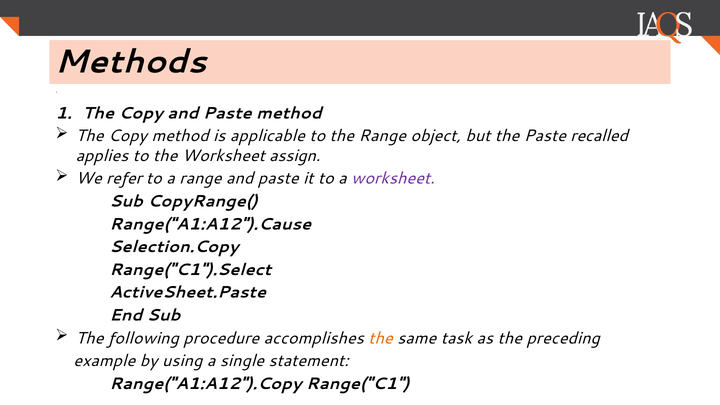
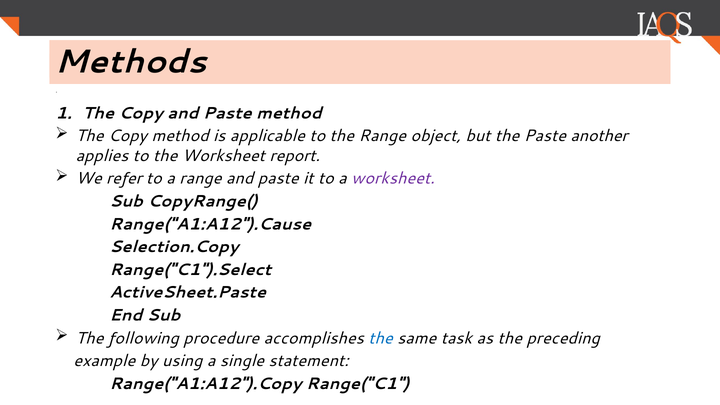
recalled: recalled -> another (599, 136)
assign: assign -> report (295, 156)
the colour: orange -> blue (381, 338)
